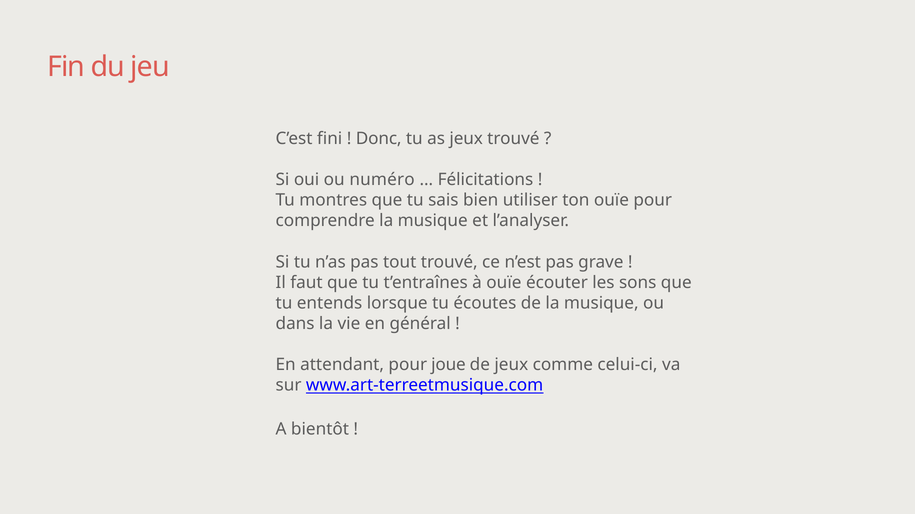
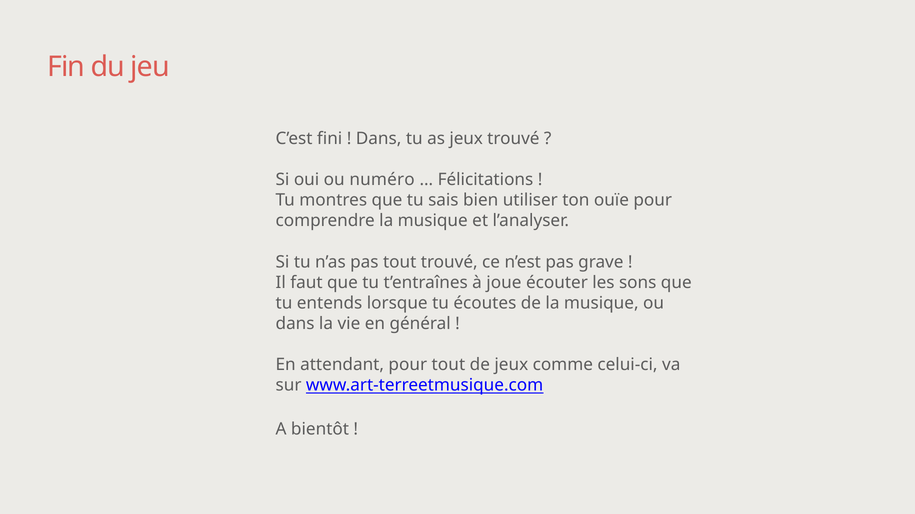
Donc: Donc -> Dans (379, 139)
à ouïe: ouïe -> joue (504, 283)
pour joue: joue -> tout (448, 365)
